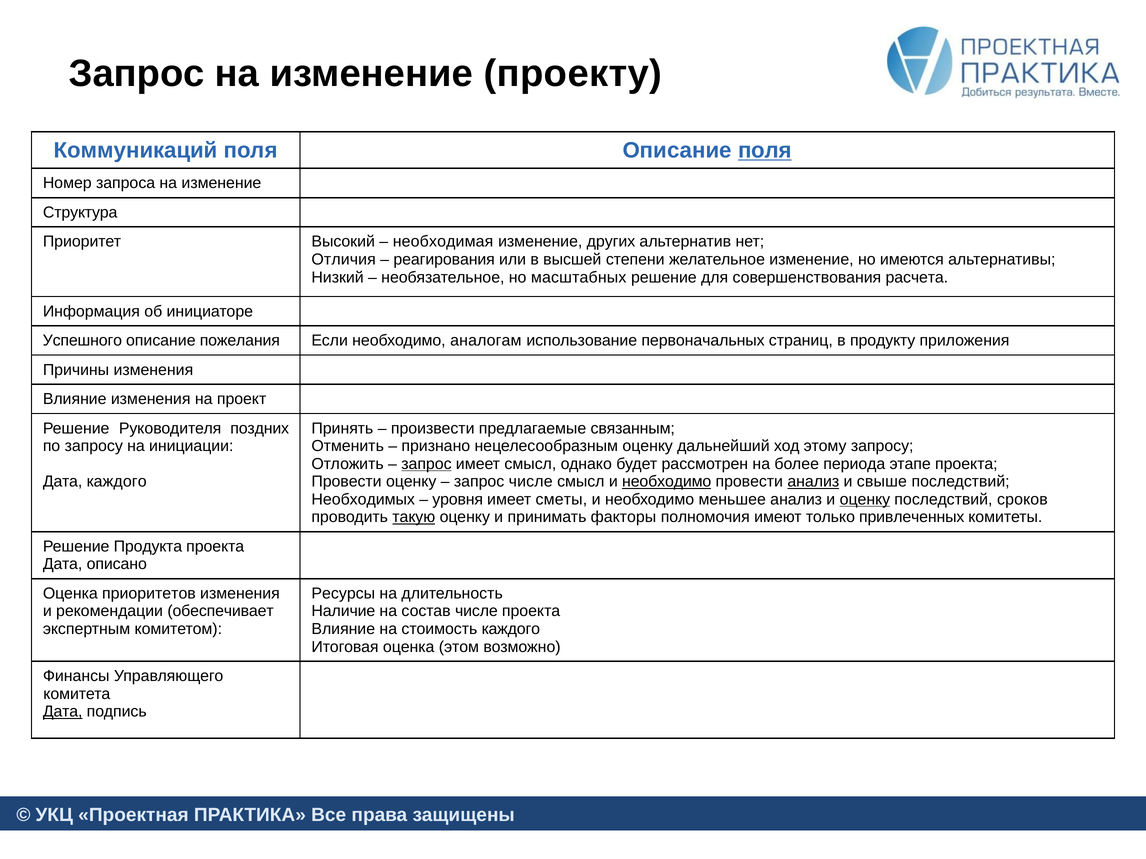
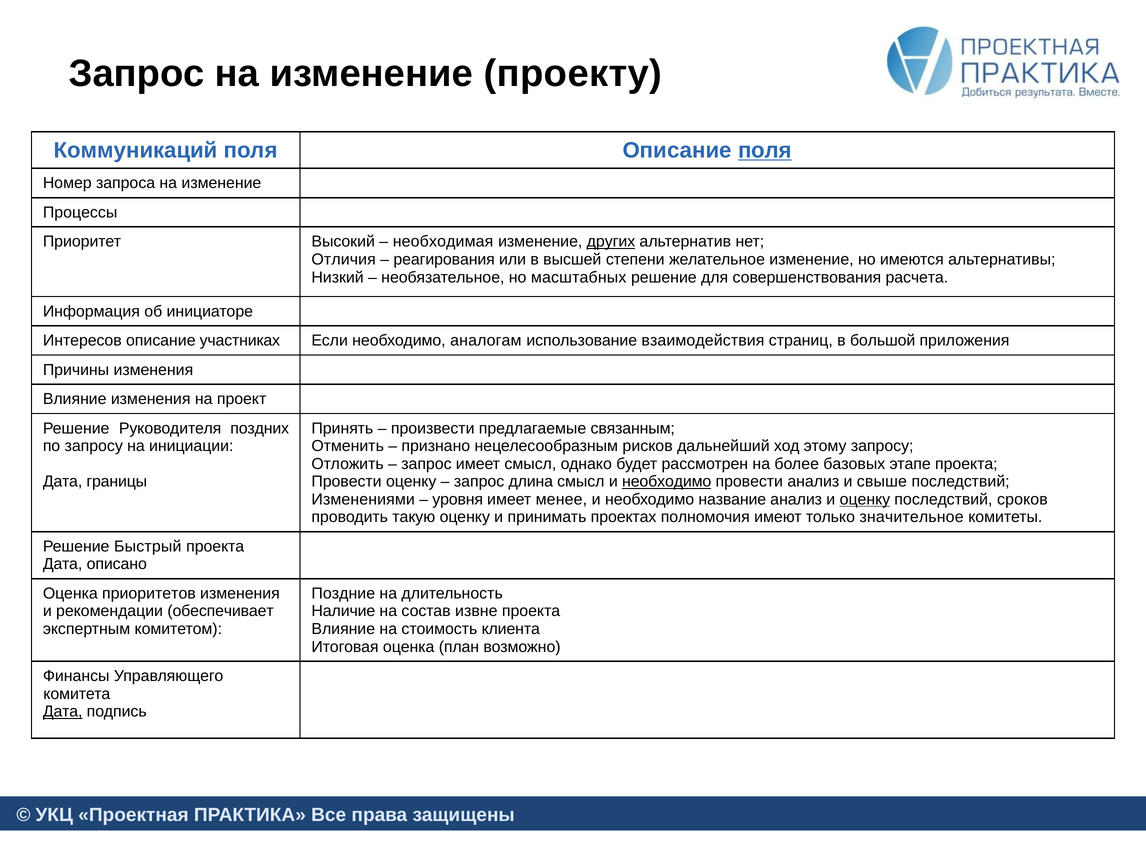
Структура: Структура -> Процессы (80, 213)
других underline: none -> present (611, 242)
Успешного: Успешного -> Интересов (82, 341)
пожелания: пожелания -> участниках (240, 341)
первоначальных: первоначальных -> взаимодействия (703, 341)
продукту: продукту -> большой (883, 341)
нецелесообразным оценку: оценку -> рисков (648, 446)
запрос underline: present -> none (426, 464)
периода: периода -> базовых (854, 464)
Дата каждого: каждого -> границы (117, 482)
запрос числе: числе -> длина (531, 482)
анализ underline: present -> none (813, 482)
Необходимых: Необходимых -> Изменениями (363, 500)
сметы: сметы -> менее (561, 500)
меньшее: меньшее -> название (732, 500)
такую underline: present -> none (414, 517)
факторы: факторы -> проектах (624, 517)
привлеченных: привлеченных -> значительное (912, 517)
Продукта: Продукта -> Быстрый (148, 547)
Ресурсы: Ресурсы -> Поздние (343, 594)
состав числе: числе -> извне (476, 612)
стоимость каждого: каждого -> клиента (511, 629)
этом: этом -> план (459, 647)
